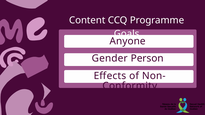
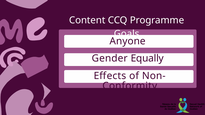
Person: Person -> Equally (147, 59)
